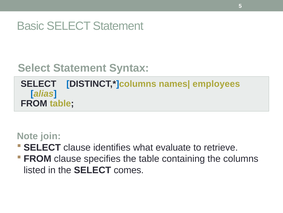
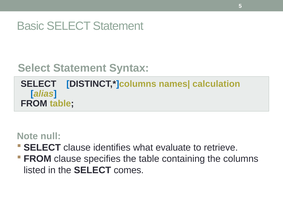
employees: employees -> calculation (216, 84)
join: join -> null (51, 136)
